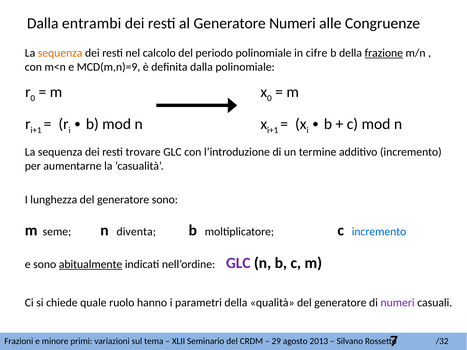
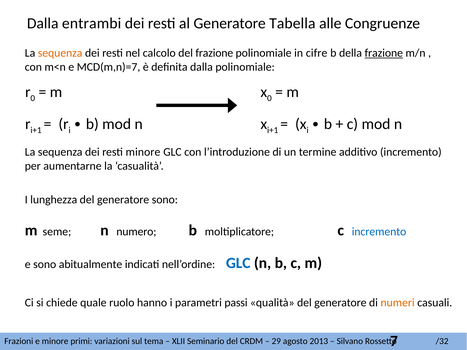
Generatore Numeri: Numeri -> Tabella (292, 24)
del periodo: periodo -> frazione (214, 53)
MCD(m,n)=9: MCD(m,n)=9 -> MCD(m,n)=7 (109, 67)
resti trovare: trovare -> minore (143, 152)
diventa: diventa -> numero (136, 232)
abitualmente underline: present -> none (91, 265)
GLC colour: purple -> blue (238, 263)
parametri della: della -> passi (236, 303)
numeri colour: purple -> orange (398, 303)
